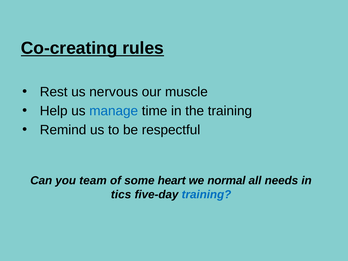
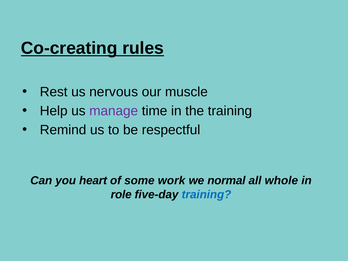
manage colour: blue -> purple (114, 111)
team: team -> heart (93, 181)
heart: heart -> work (172, 181)
needs: needs -> whole (281, 181)
tics: tics -> role (121, 194)
